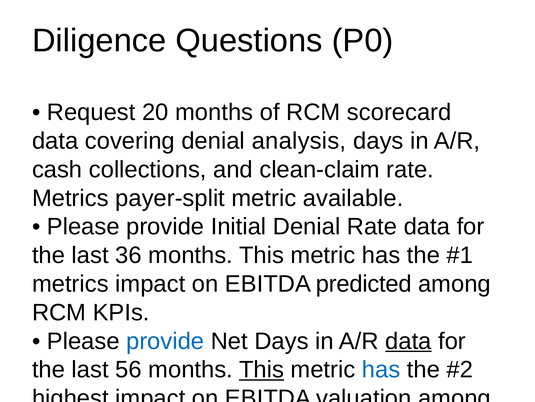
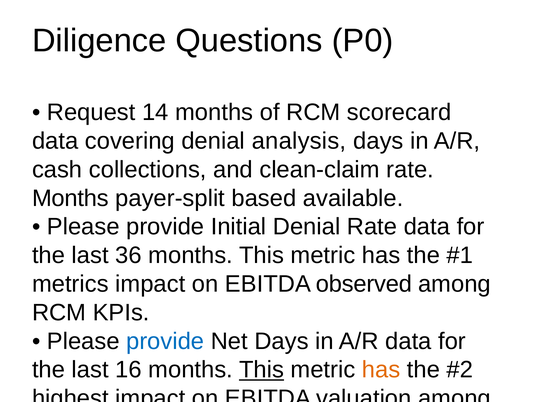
20: 20 -> 14 (155, 112)
Metrics: Metrics -> Months (70, 198)
payer-split metric: metric -> based (264, 198)
predicted: predicted -> observed (364, 283)
data underline: present -> none (408, 341)
56: 56 -> 16 (128, 369)
has colour: blue -> orange (381, 369)
